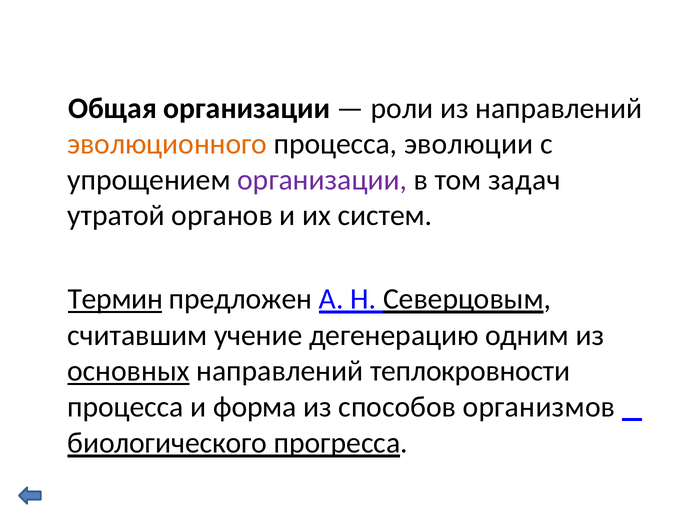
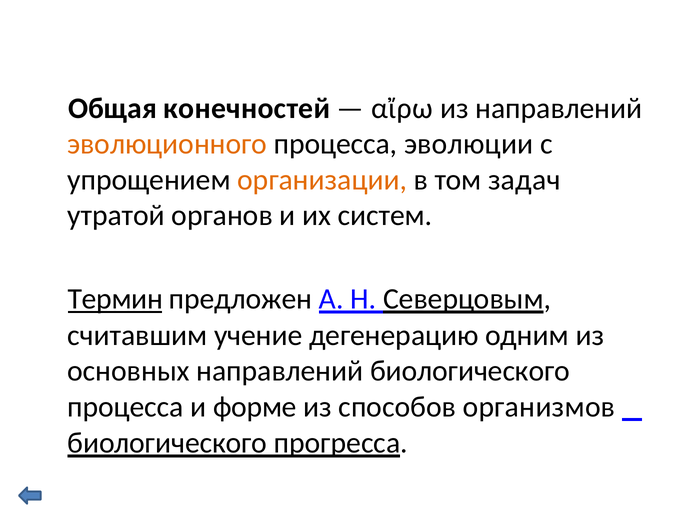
Общая организации: организации -> конечностей (247, 108)
роли: роли -> αἴρω (402, 108)
организации colour: purple -> orange (322, 180)
основных underline: present -> none (129, 371)
направлений теплокровности: теплокровности -> биологического (470, 371)
форма: форма -> форме (255, 406)
